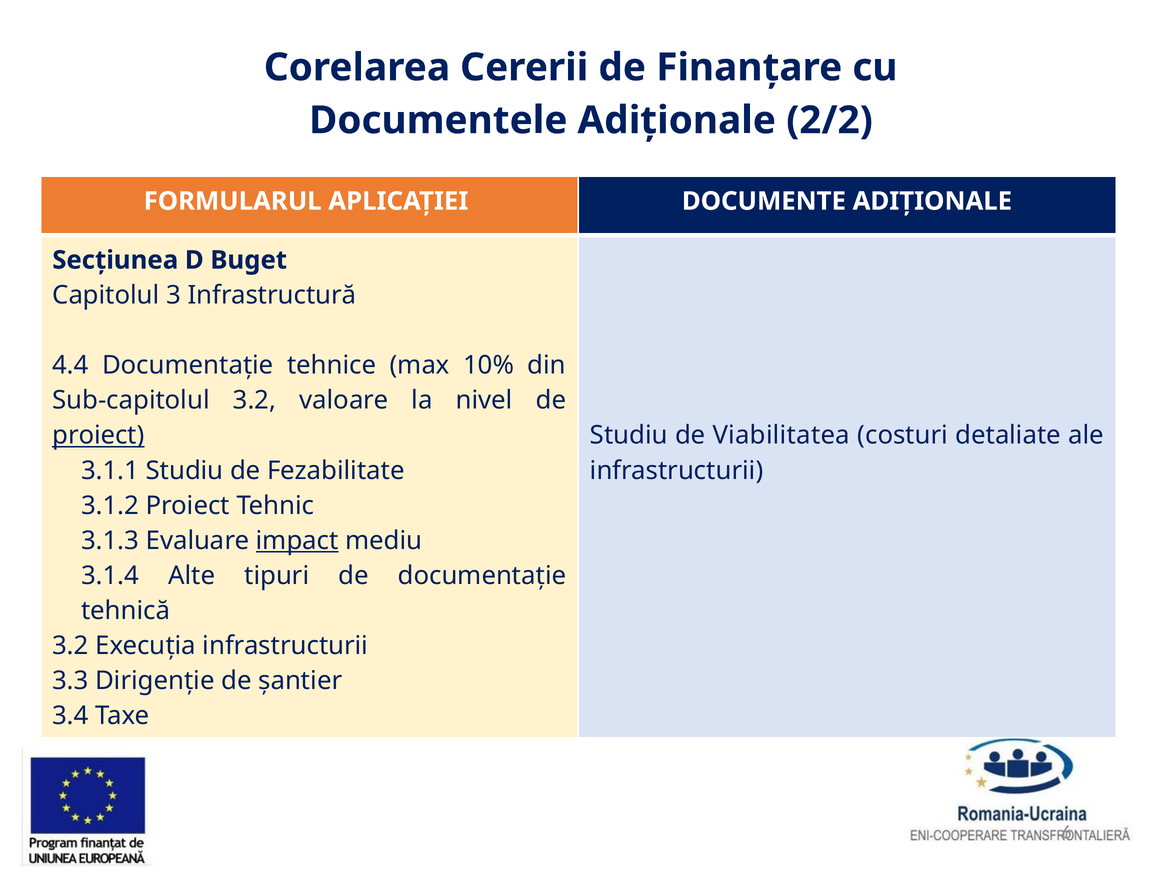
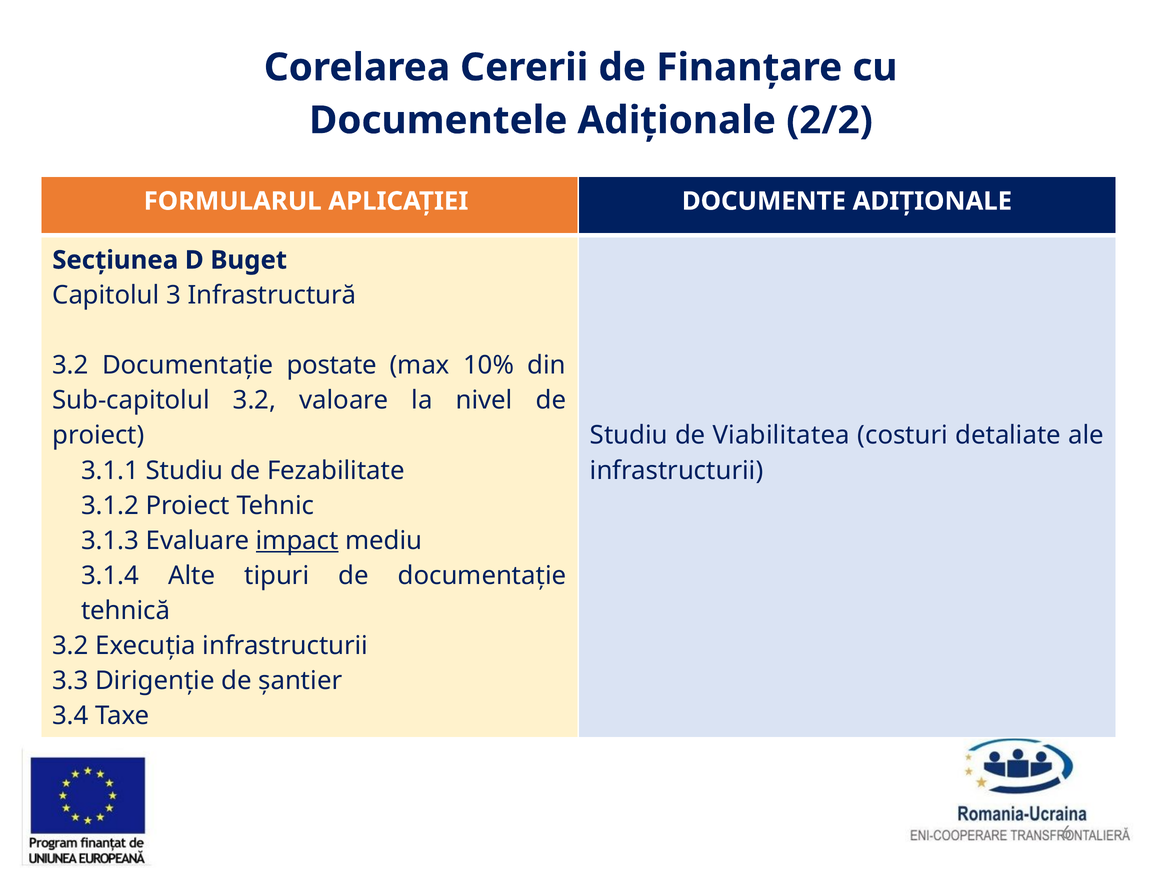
4.4: 4.4 -> 3.2 (70, 365)
tehnice: tehnice -> postate (332, 365)
proiect underline: present -> none (98, 436)
